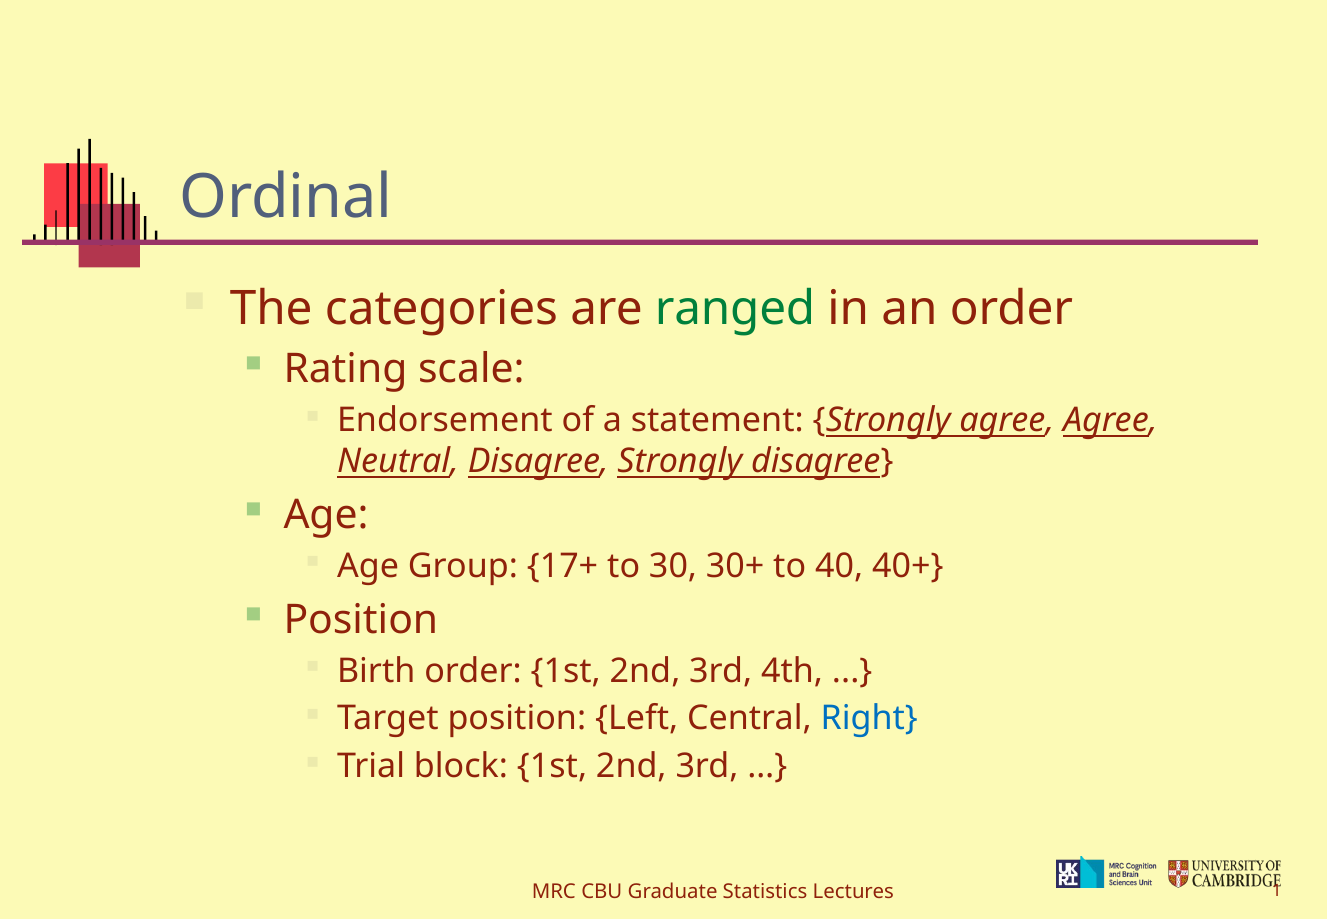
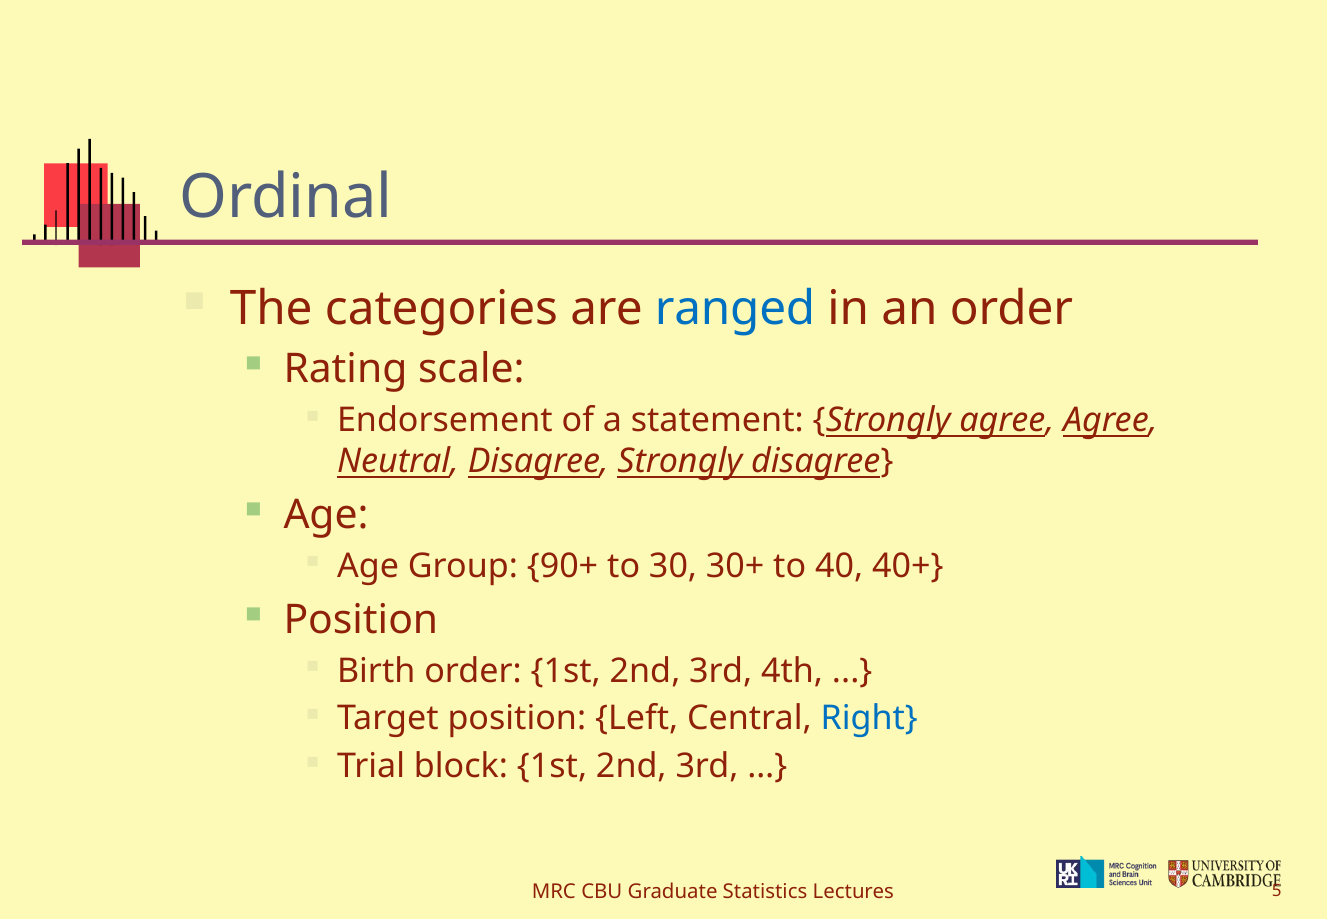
ranged colour: green -> blue (735, 308)
17+: 17+ -> 90+ (563, 566)
1: 1 -> 5 (1277, 891)
